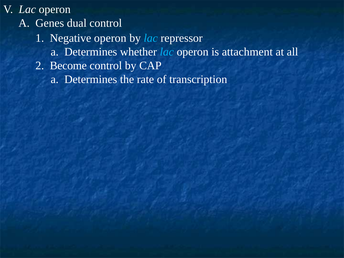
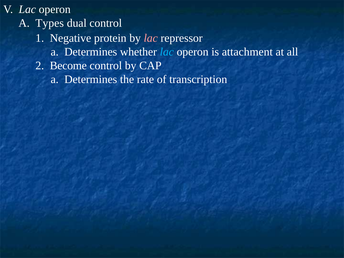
Genes: Genes -> Types (50, 23)
Negative operon: operon -> protein (110, 38)
lac colour: light blue -> pink (151, 38)
